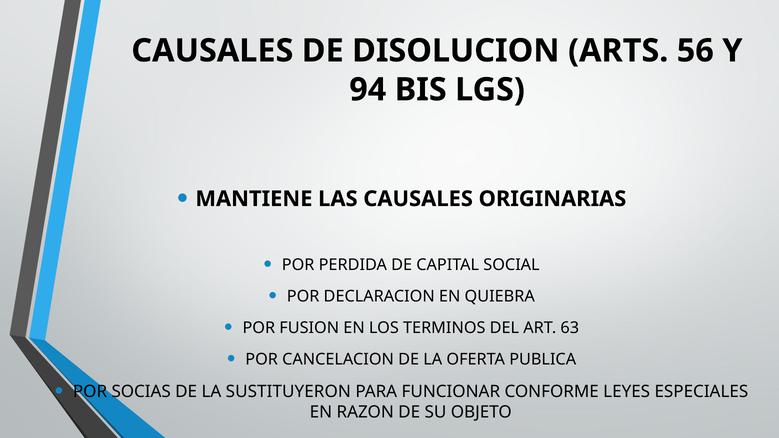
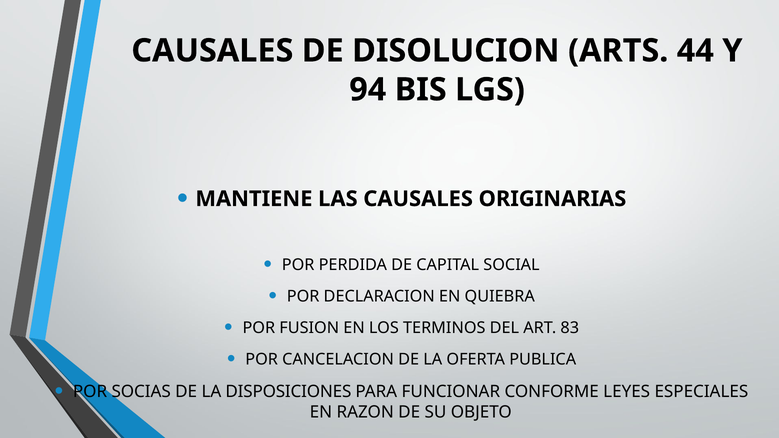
56: 56 -> 44 (695, 51)
63: 63 -> 83 (570, 328)
SUSTITUYERON: SUSTITUYERON -> DISPOSICIONES (288, 392)
